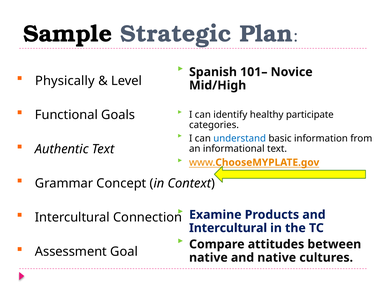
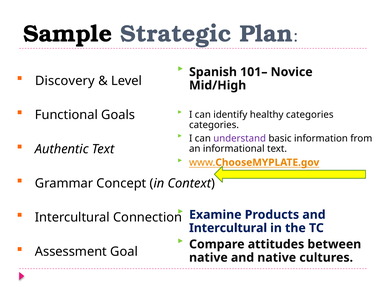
Physically: Physically -> Discovery (65, 81)
healthy participate: participate -> categories (310, 114)
understand colour: blue -> purple (240, 138)
